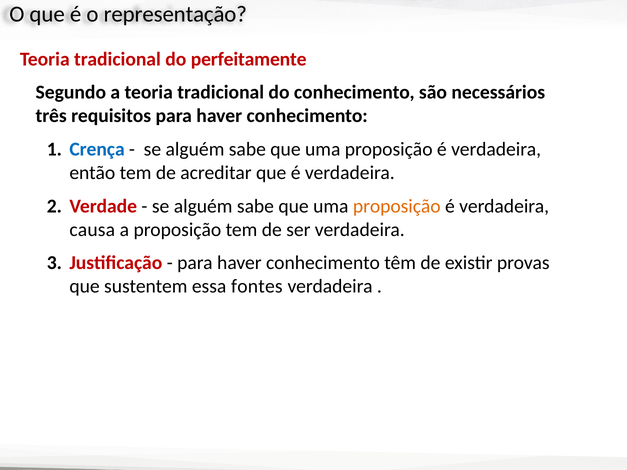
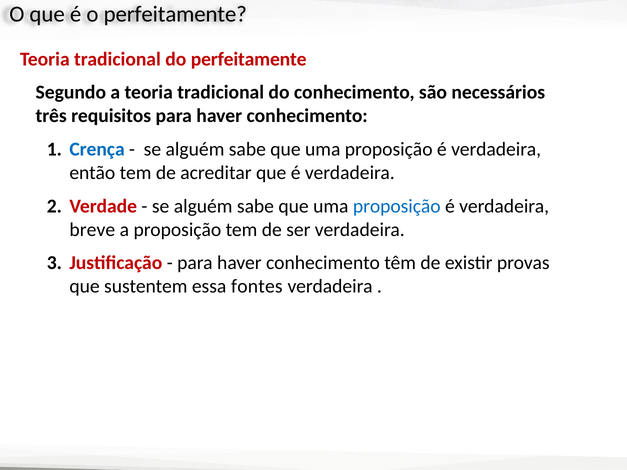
representação: representação -> perfeitamente (175, 14)
proposição colour: orange -> blue (397, 206)
causa: causa -> breve (92, 230)
